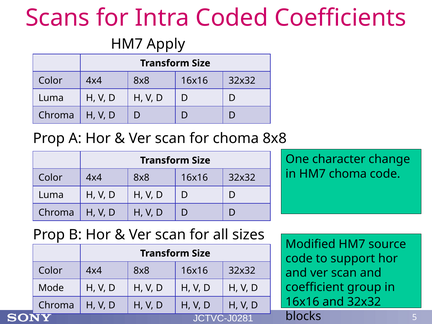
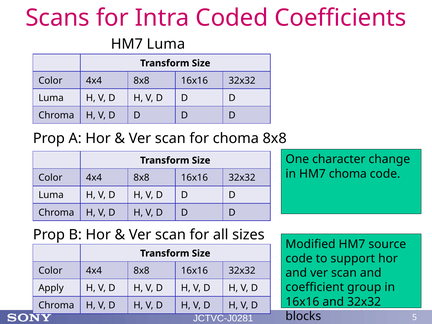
HM7 Apply: Apply -> Luma (166, 44)
Mode: Mode -> Apply (51, 288)
